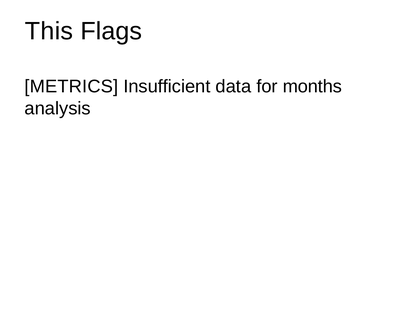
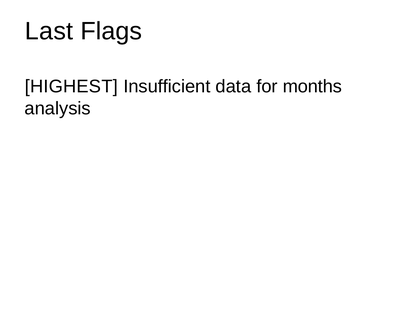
This: This -> Last (49, 31)
METRICS: METRICS -> HIGHEST (71, 86)
